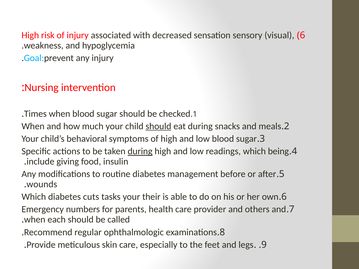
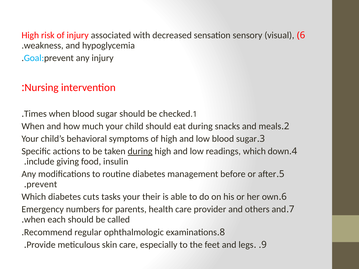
should underline: present -> none (158, 126)
being: being -> down (278, 151)
wounds: wounds -> prevent (42, 184)
